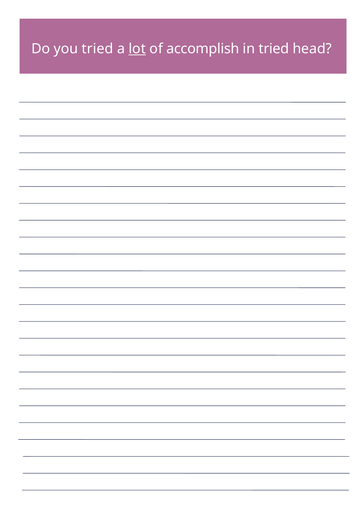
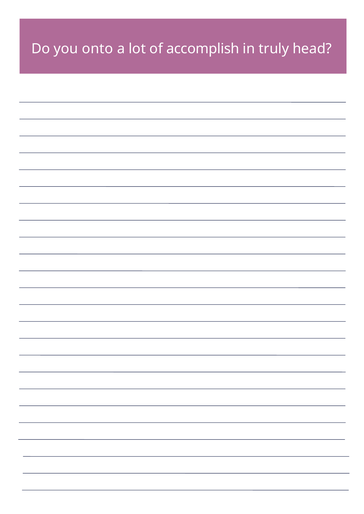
you tried: tried -> onto (97, 49)
lot underline: present -> none (137, 49)
in tried: tried -> truly (274, 49)
